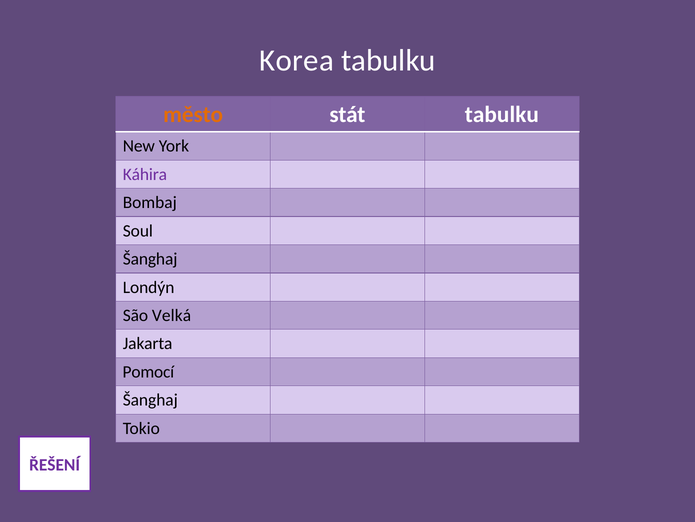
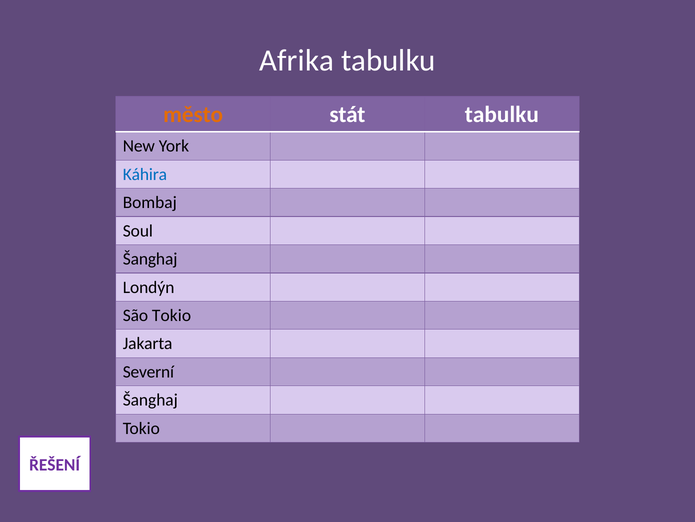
Korea: Korea -> Afrika (297, 60)
Káhira colour: purple -> blue (145, 174)
São Velká: Velká -> Tokio (172, 315)
Pomocí: Pomocí -> Severní (148, 371)
